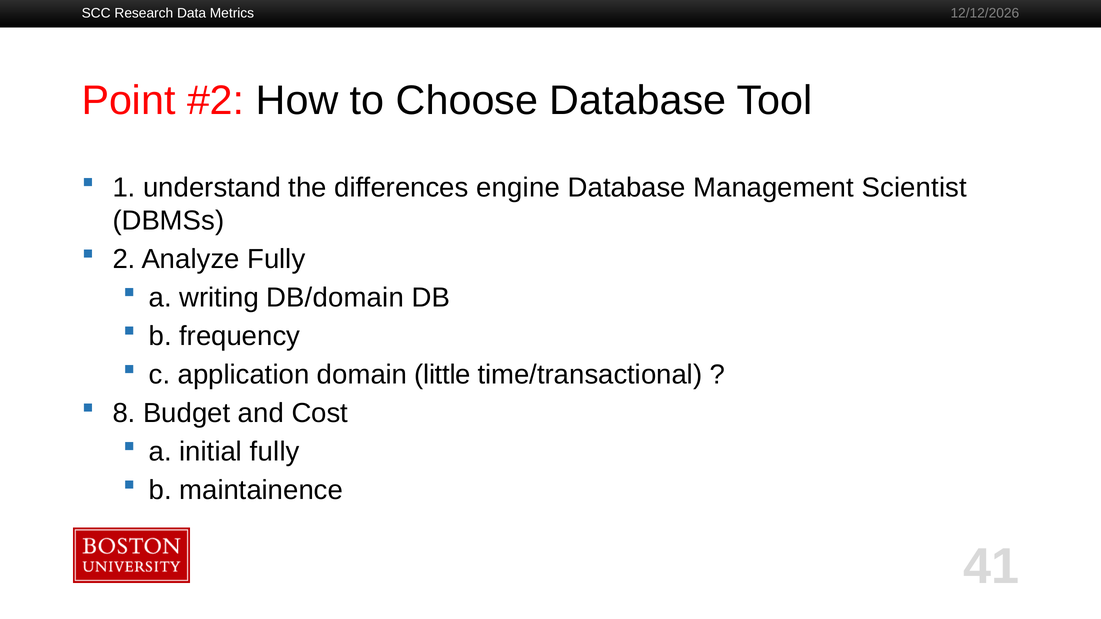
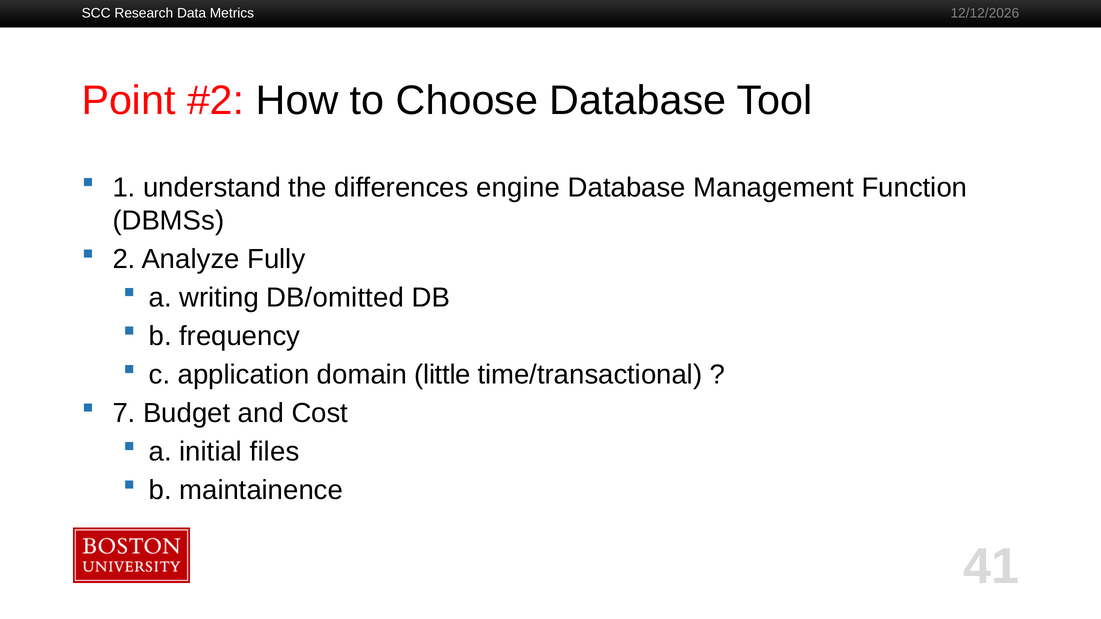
Scientist: Scientist -> Function (914, 188)
DB/domain: DB/domain -> DB/omitted (335, 298)
8: 8 -> 7 (124, 413)
initial fully: fully -> files (275, 452)
